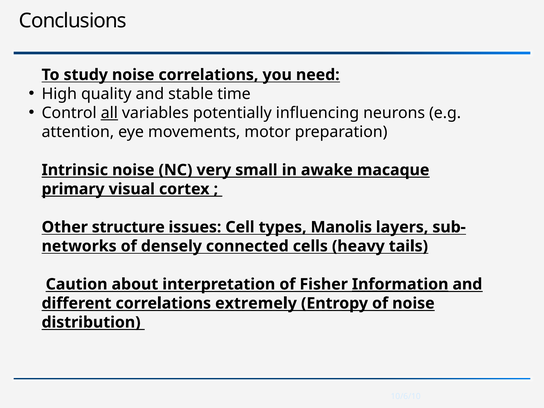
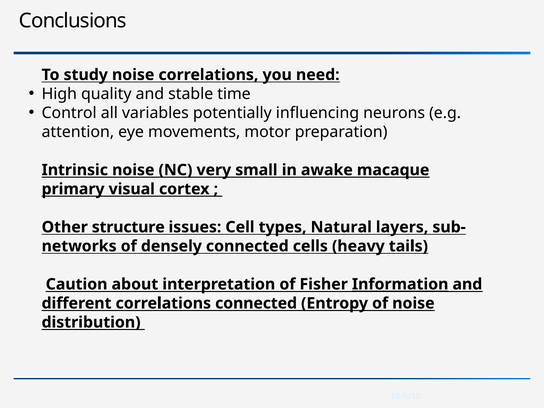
all underline: present -> none (109, 113)
Manolis: Manolis -> Natural (341, 227)
correlations extremely: extremely -> connected (256, 303)
